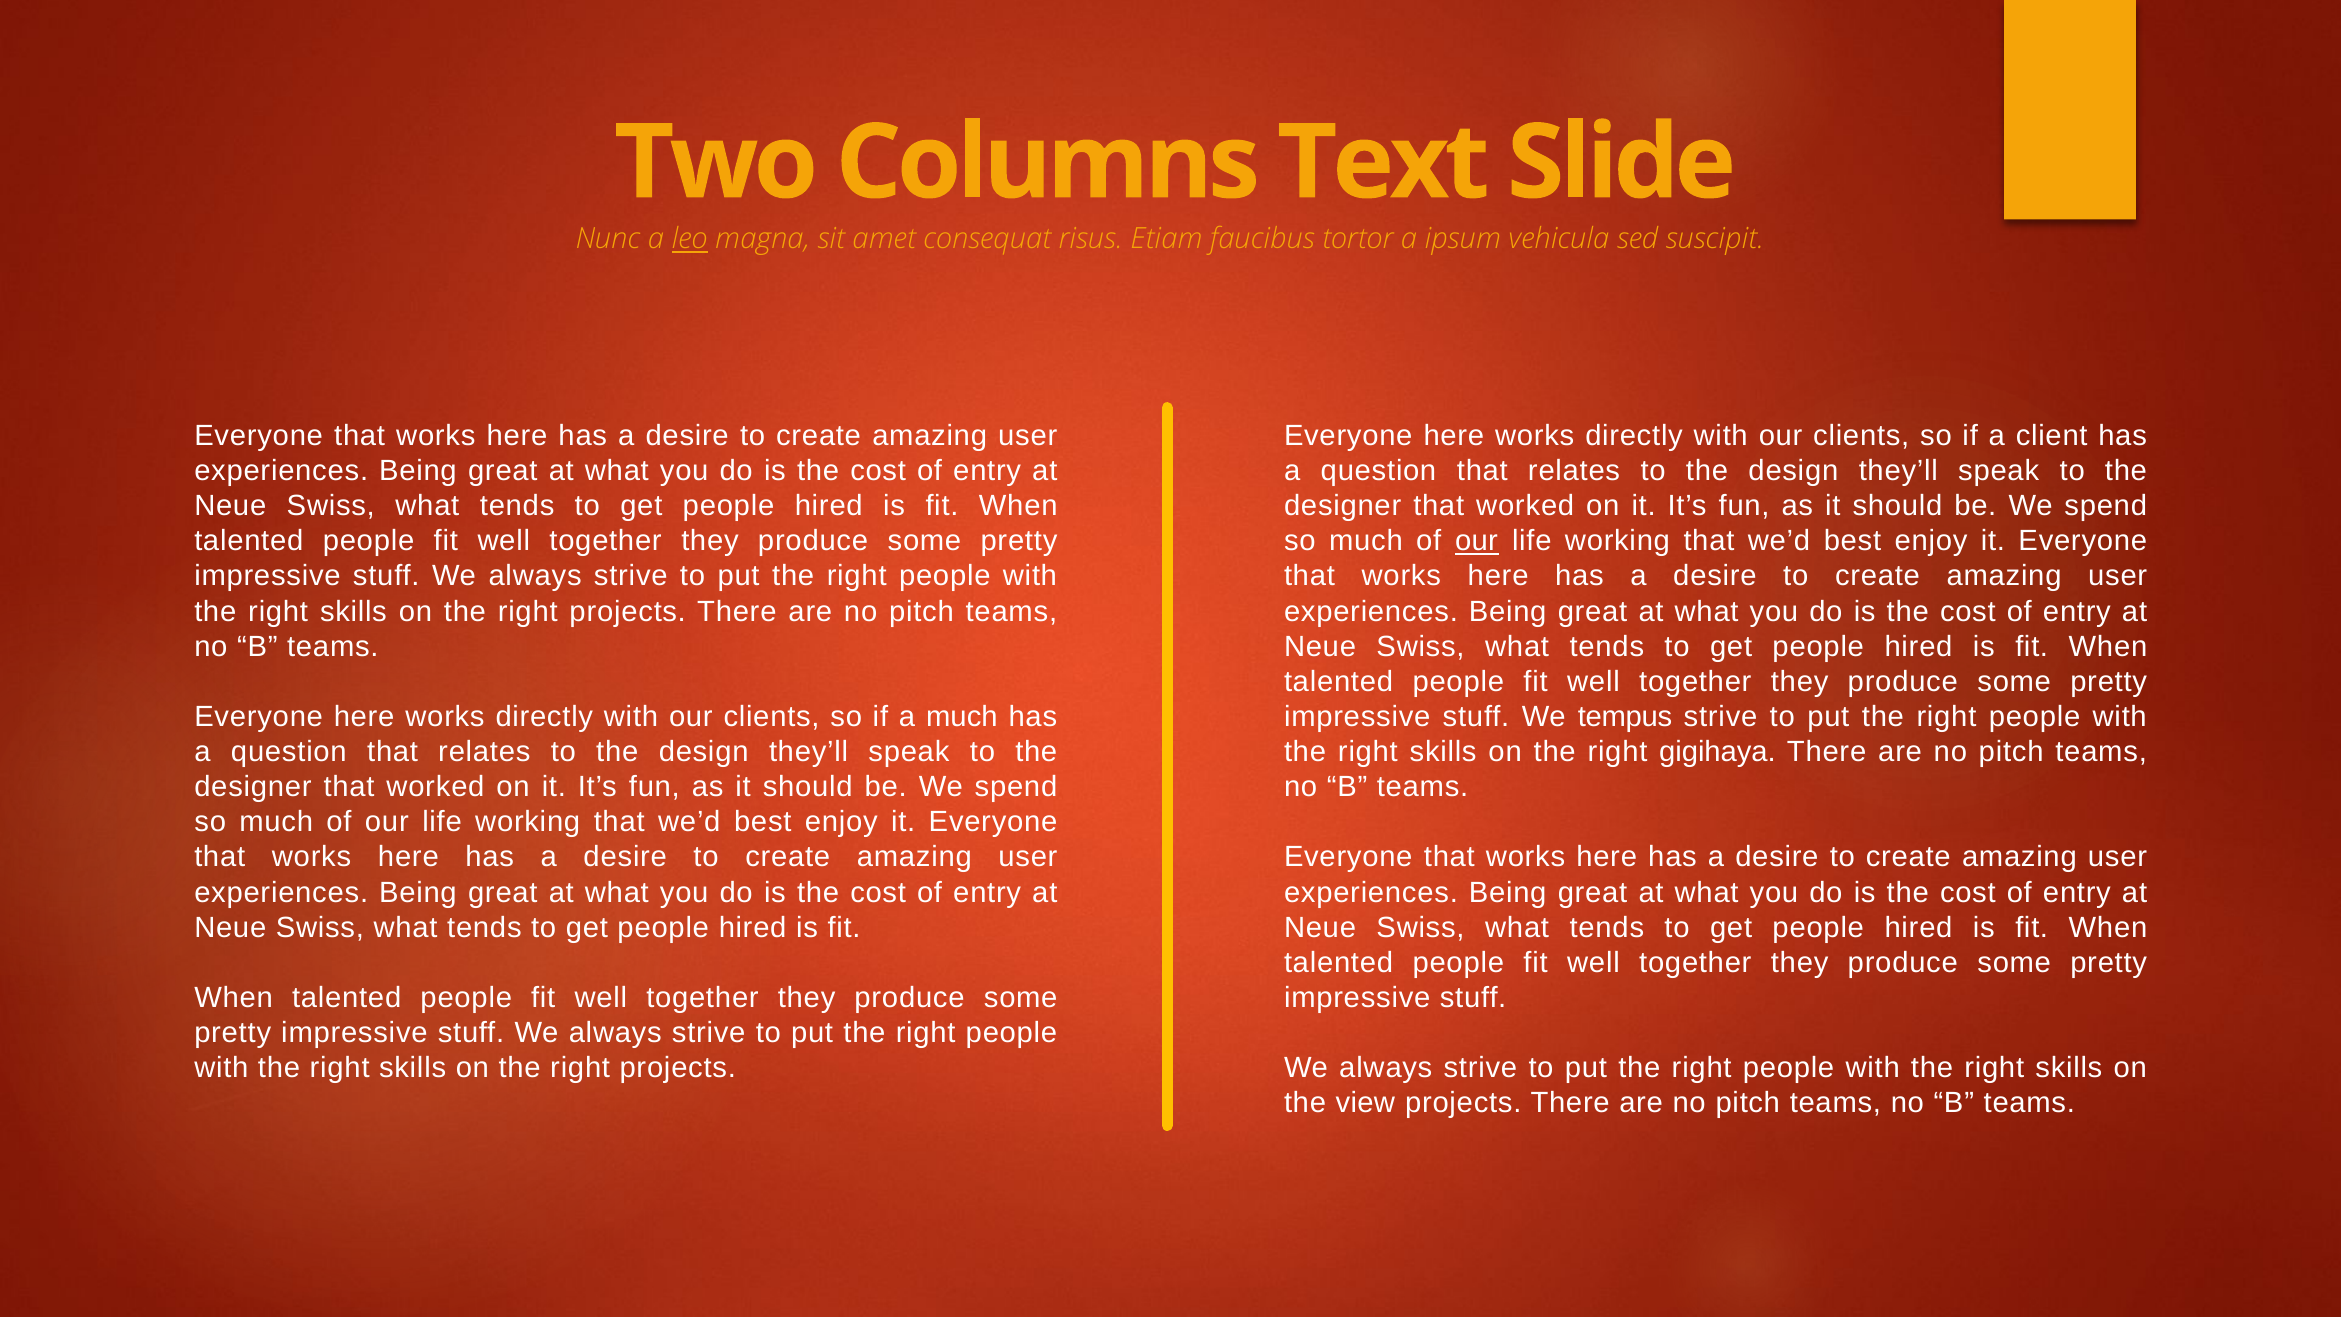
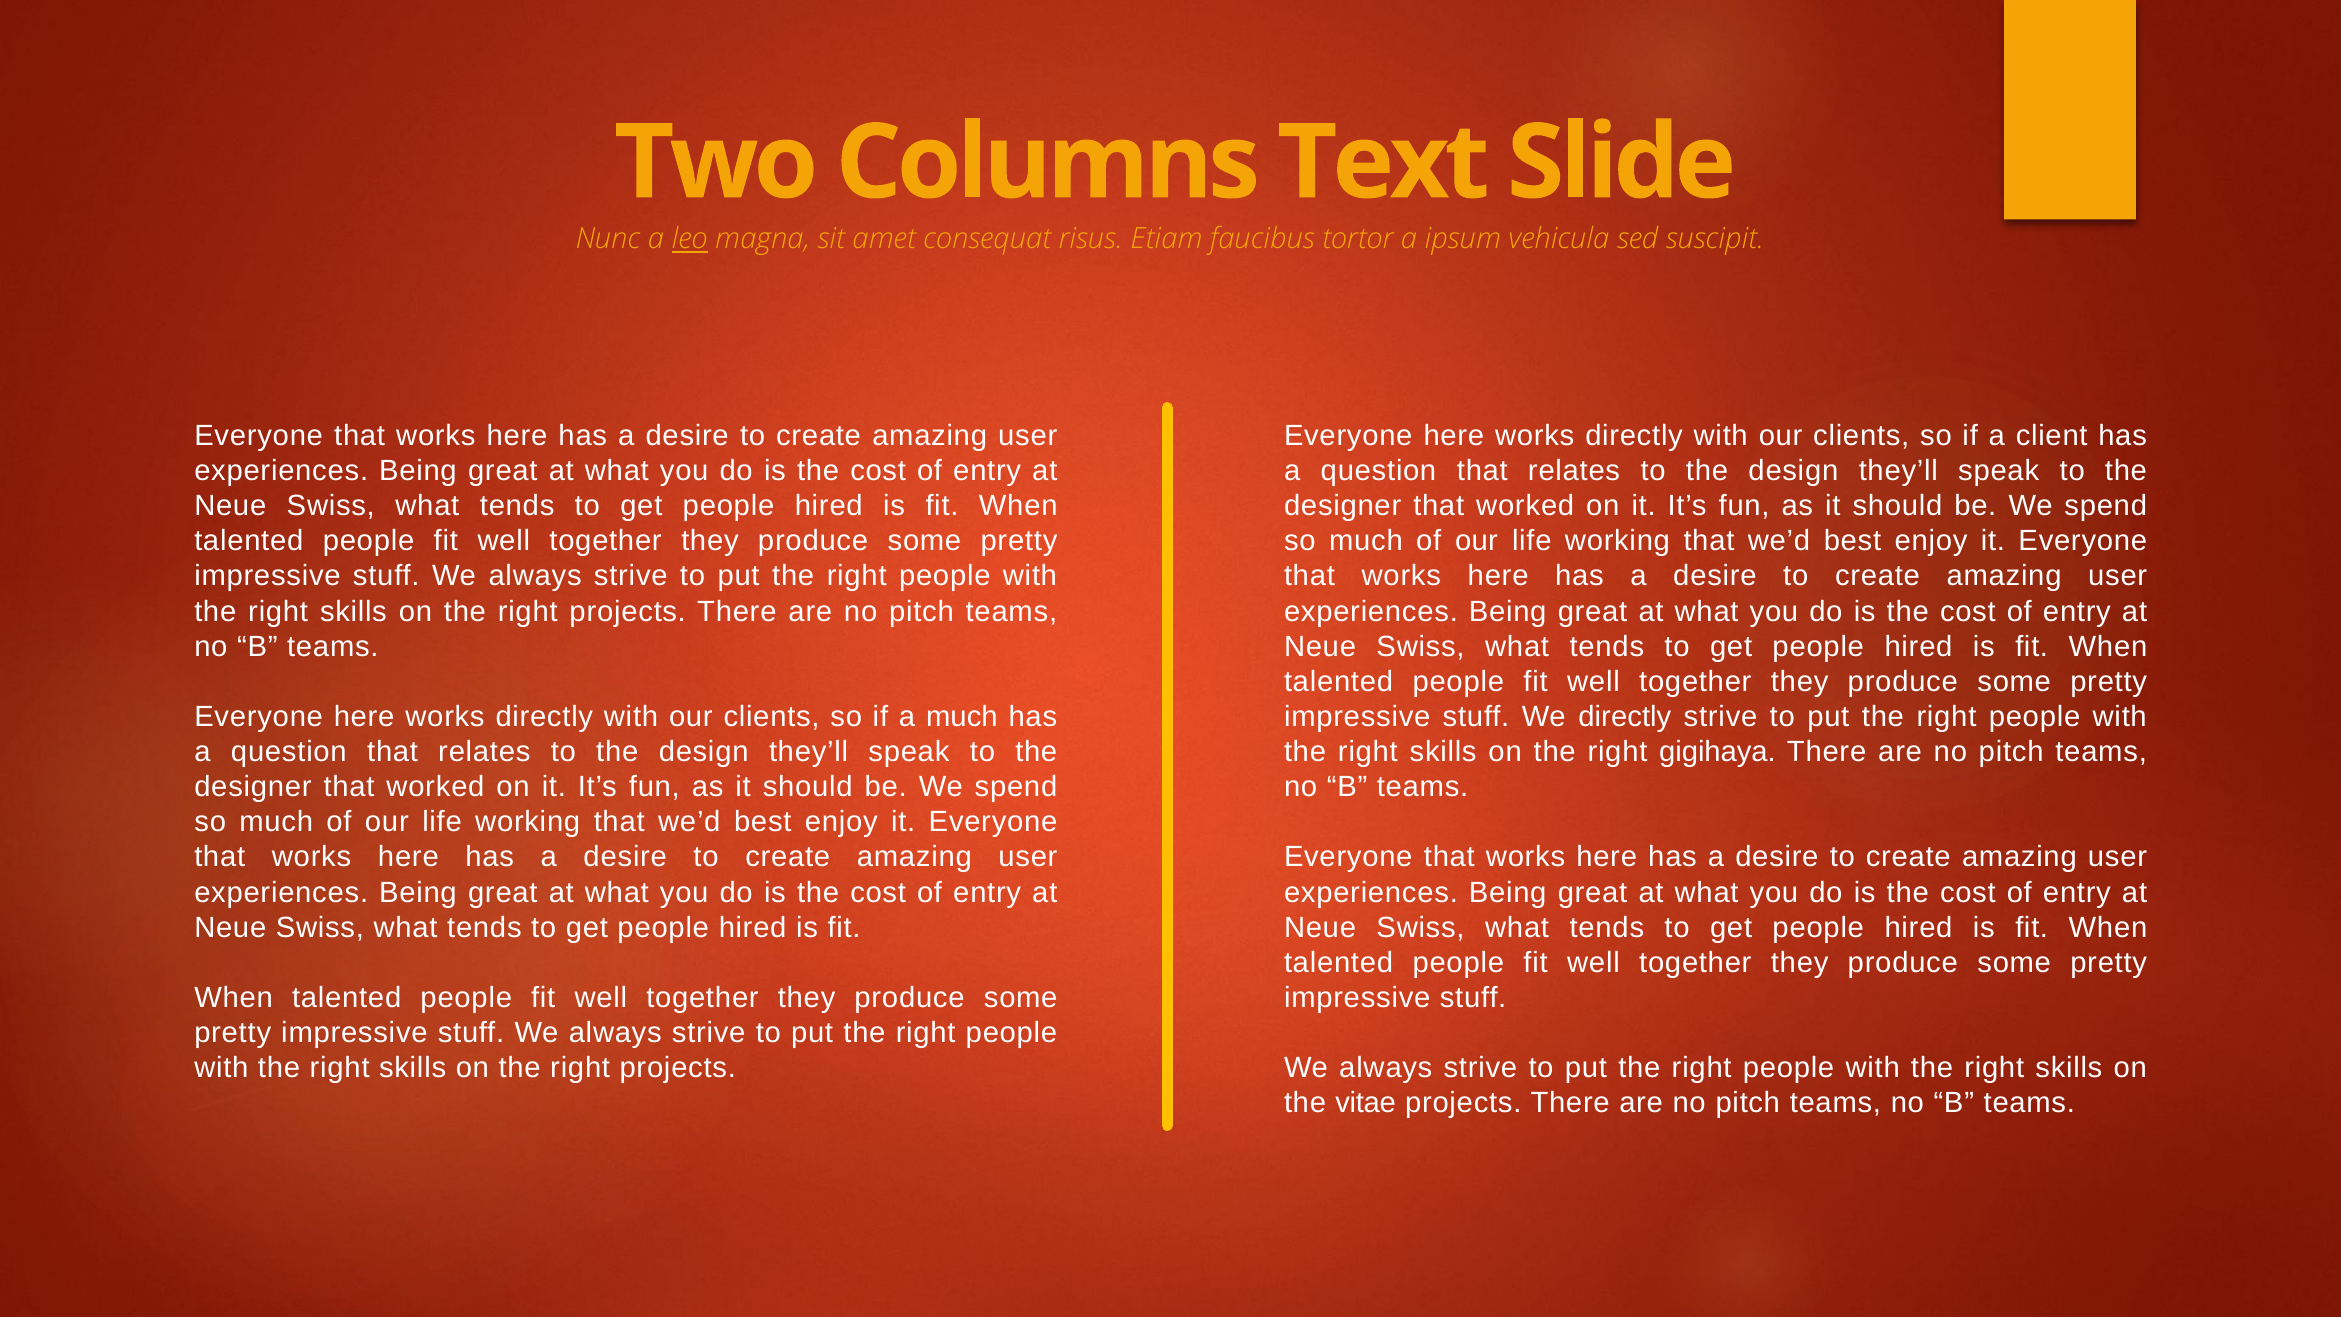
our underline: present -> none (1476, 541)
We tempus: tempus -> directly (1625, 717)
view: view -> vitae (1366, 1103)
